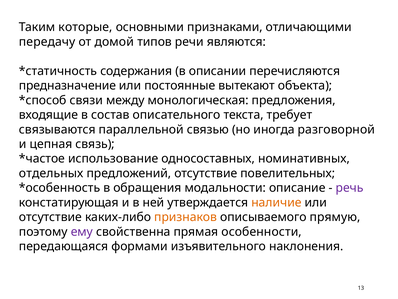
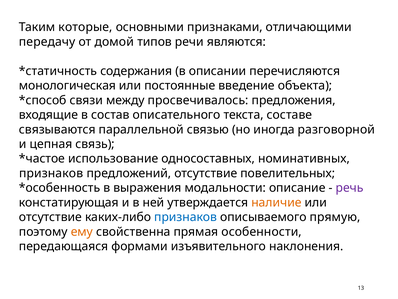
предназначение: предназначение -> монологическая (67, 86)
вытекают: вытекают -> введение (247, 86)
монологическая: монологическая -> просвечивалось (198, 100)
требует: требует -> составе (289, 115)
отдельных: отдельных -> признаков (51, 173)
обращения: обращения -> выражения (147, 188)
признаков colour: orange -> blue (186, 217)
ему colour: purple -> orange (82, 231)
